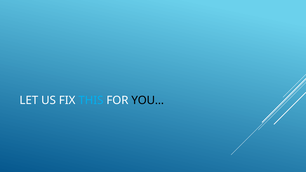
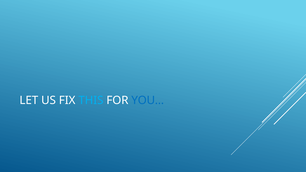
YOU… colour: black -> blue (148, 100)
